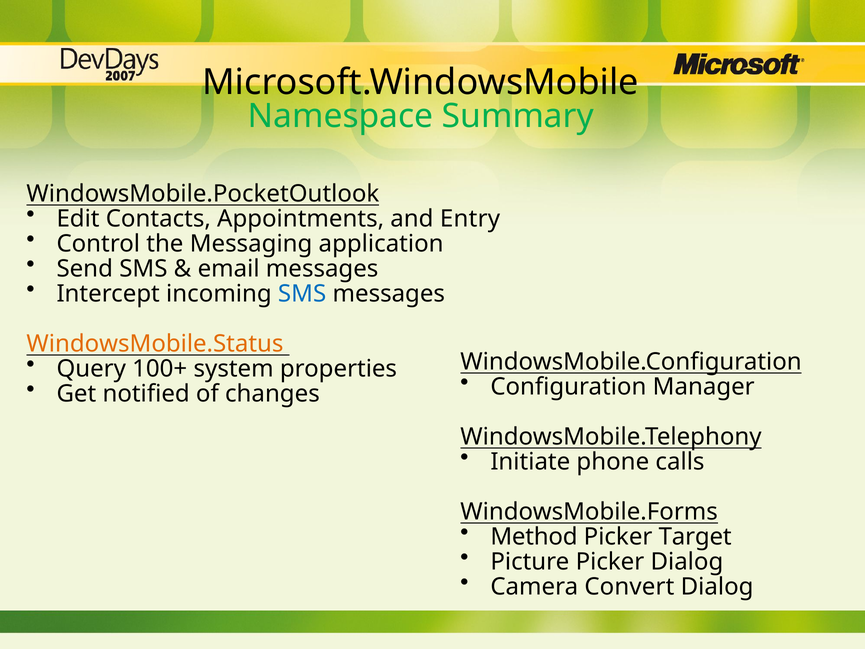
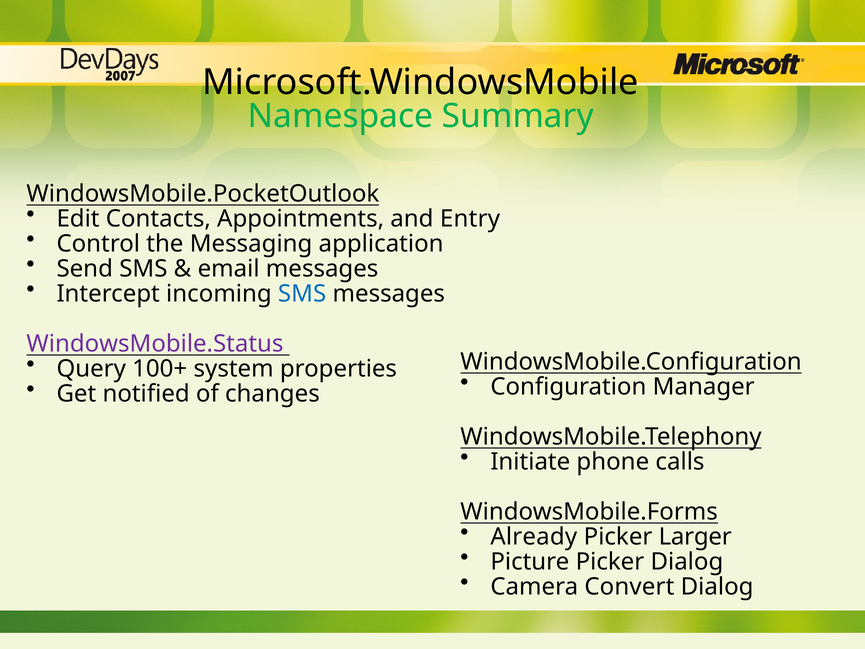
WindowsMobile.Status colour: orange -> purple (155, 344)
Method: Method -> Already (534, 537)
Target: Target -> Larger (695, 537)
